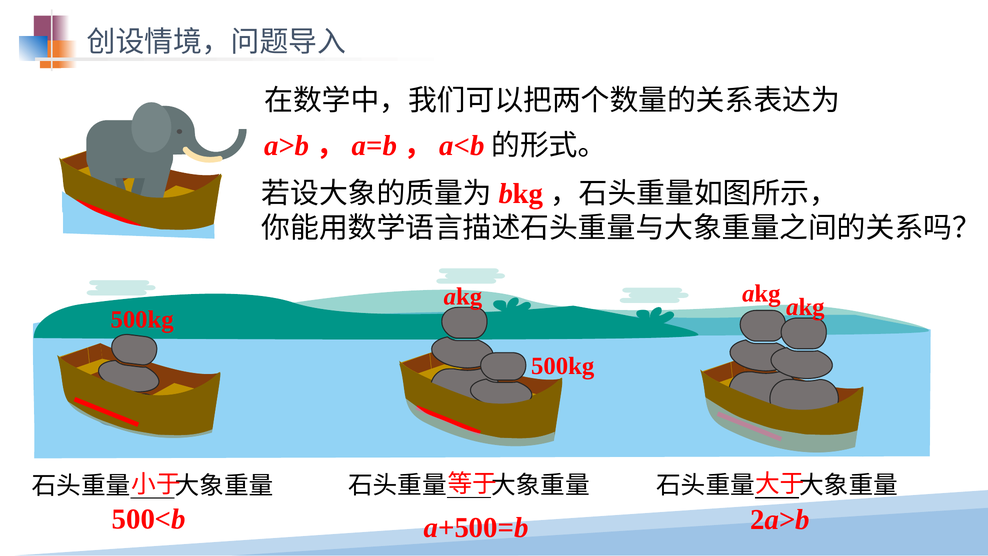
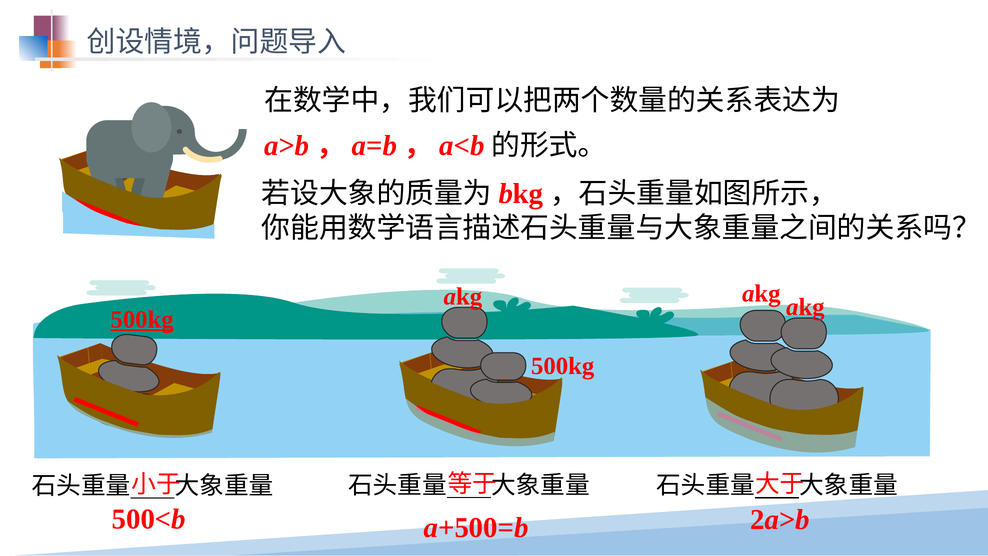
500kg underline: none -> present (142, 319)
